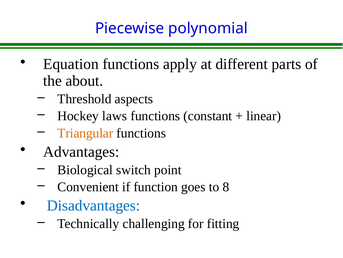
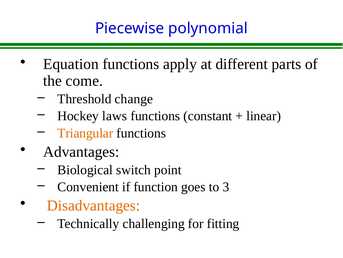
about: about -> come (84, 80)
aspects: aspects -> change (134, 99)
8: 8 -> 3 (226, 186)
Disadvantages colour: blue -> orange (94, 205)
